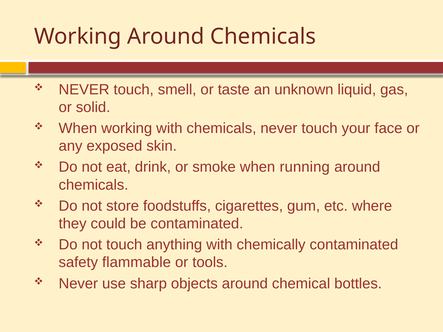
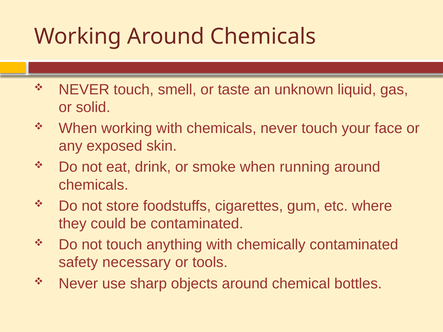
flammable: flammable -> necessary (137, 263)
